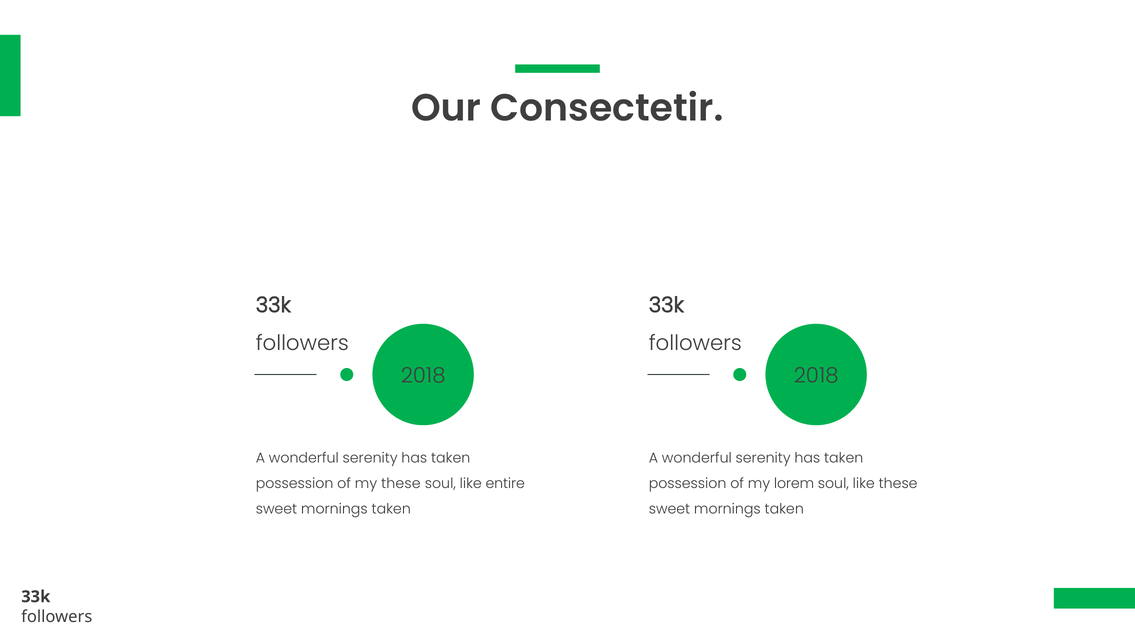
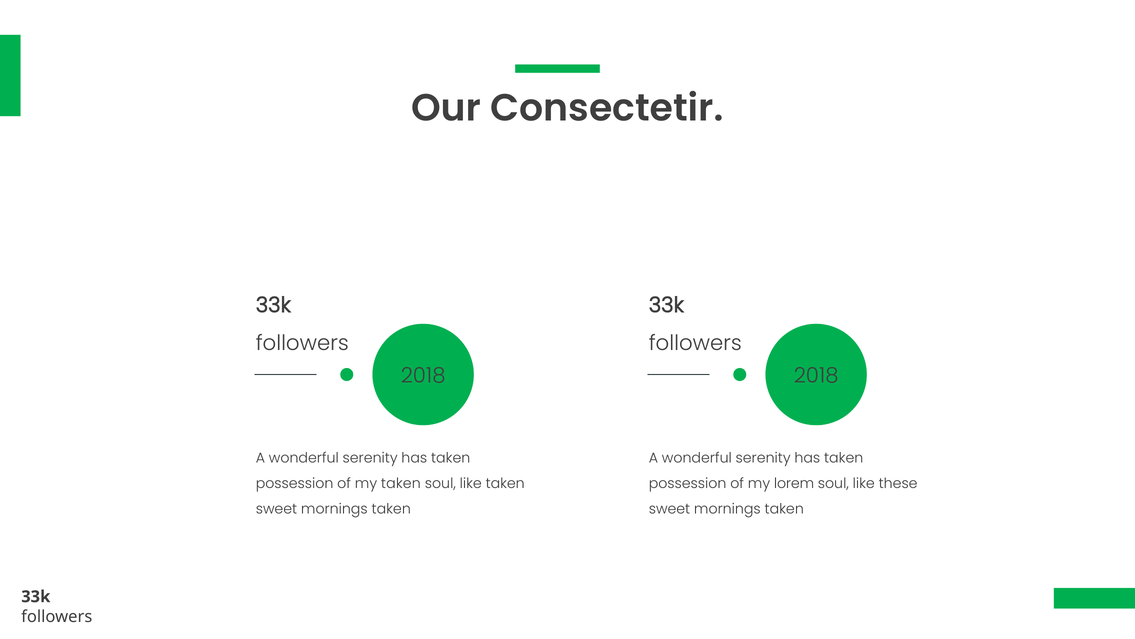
my these: these -> taken (401, 483)
like entire: entire -> taken (505, 483)
